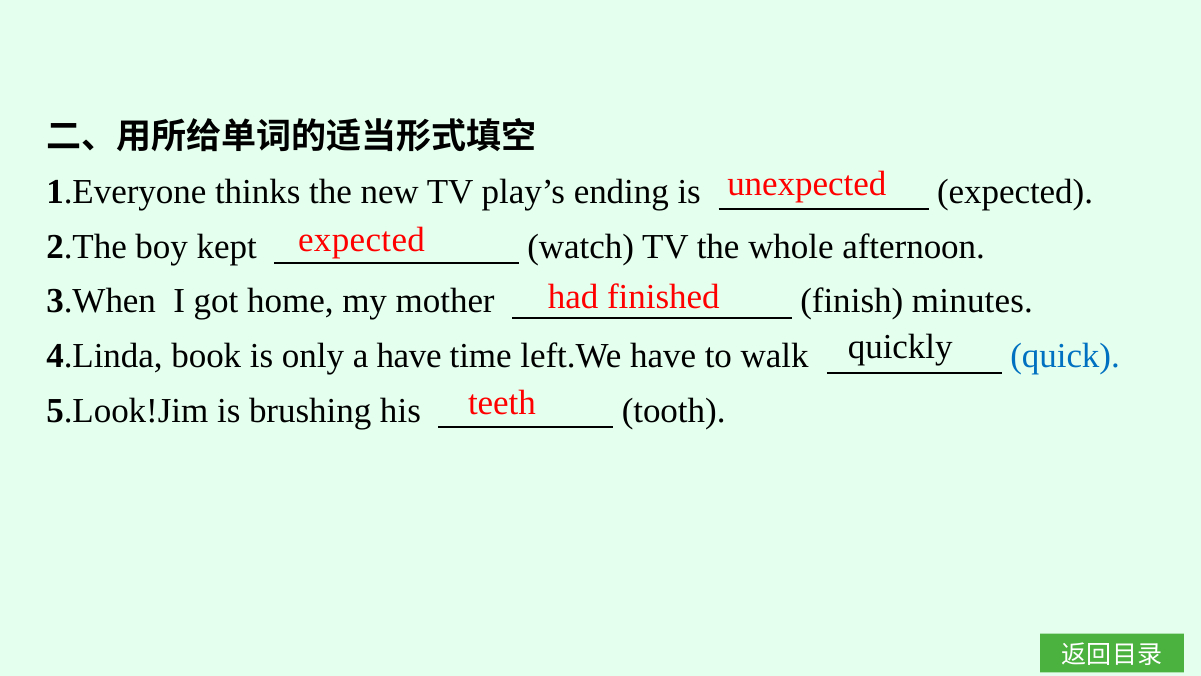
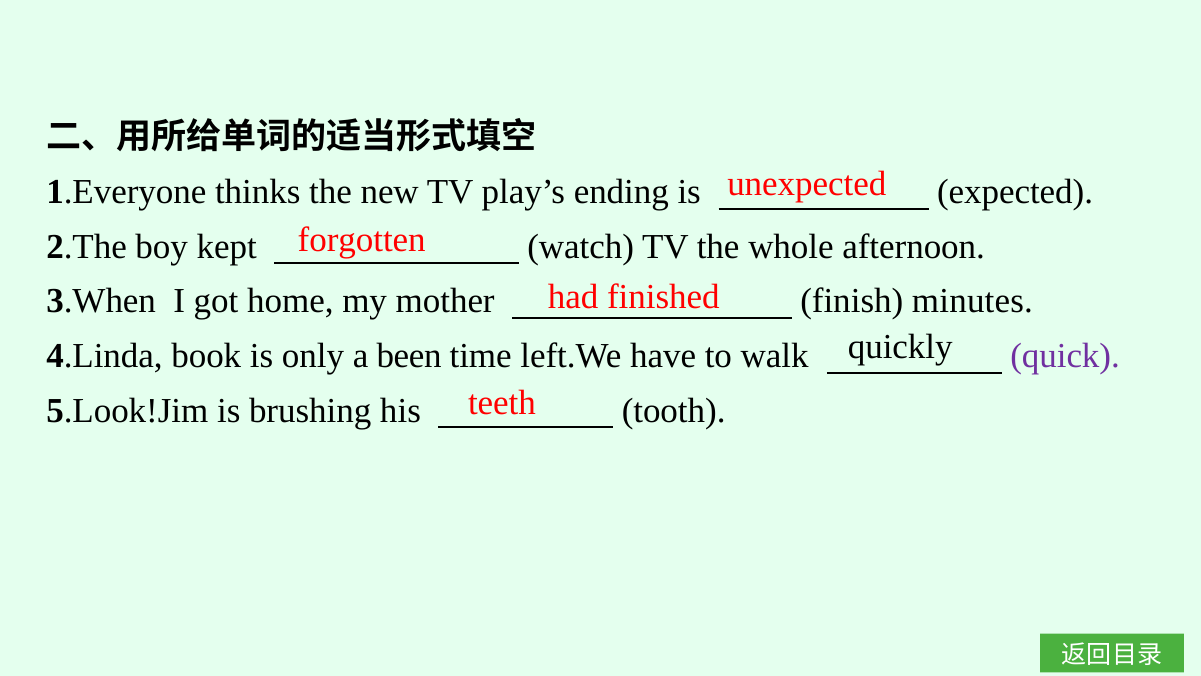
expected: expected -> forgotten (362, 240)
a have: have -> been (409, 356)
quick colour: blue -> purple (1065, 356)
